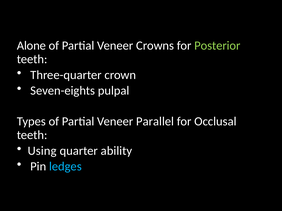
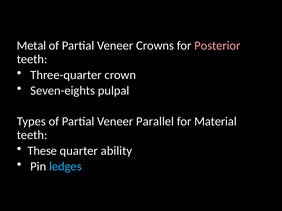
Alone: Alone -> Metal (31, 46)
Posterior colour: light green -> pink (217, 46)
Occlusal: Occlusal -> Material (215, 122)
Using: Using -> These (42, 151)
